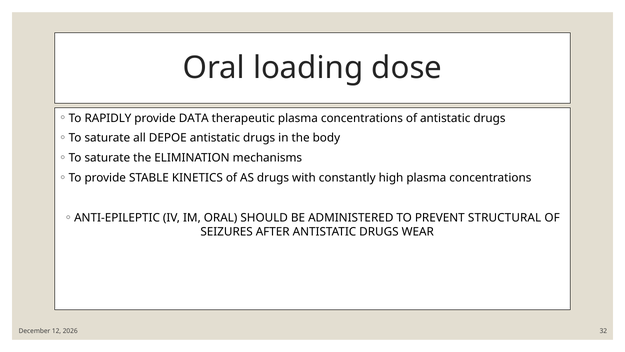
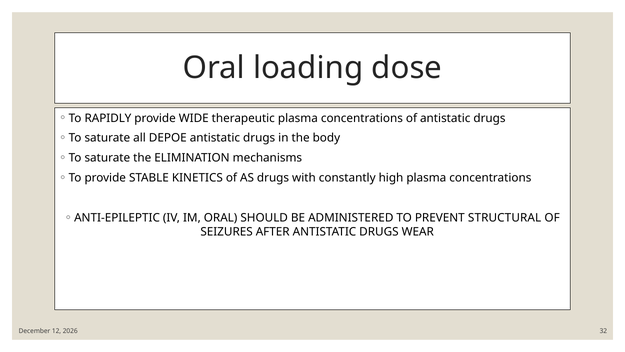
DATA: DATA -> WIDE (194, 118)
